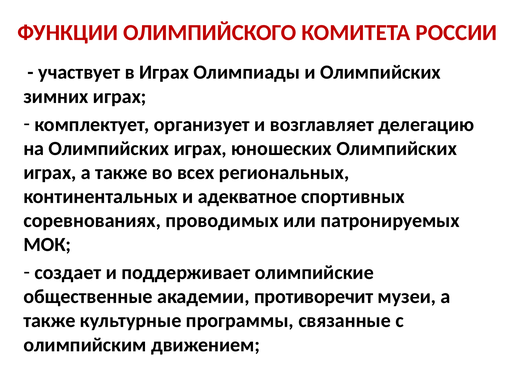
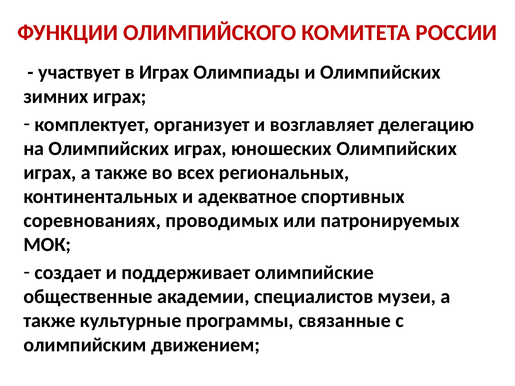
противоречит: противоречит -> специалистов (314, 297)
